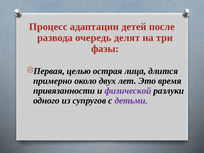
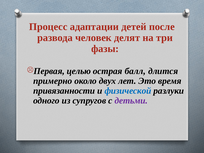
очередь: очередь -> человек (93, 38)
лица: лица -> балл (135, 71)
физической colour: purple -> blue (128, 91)
